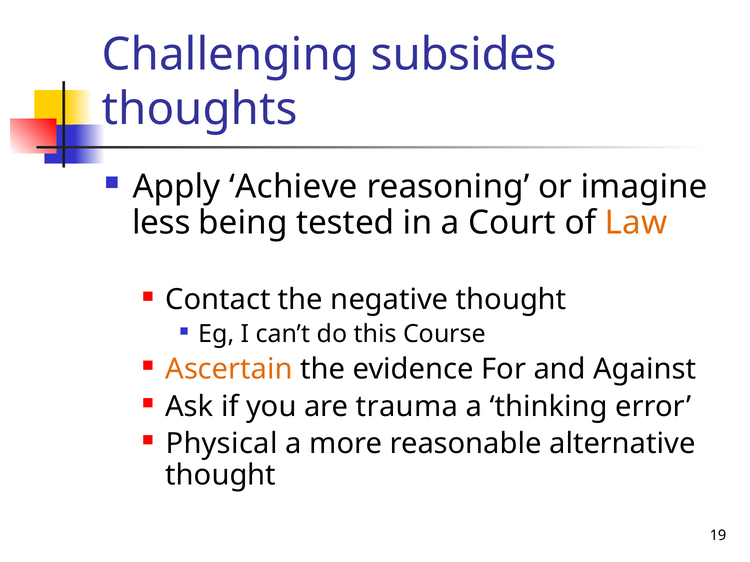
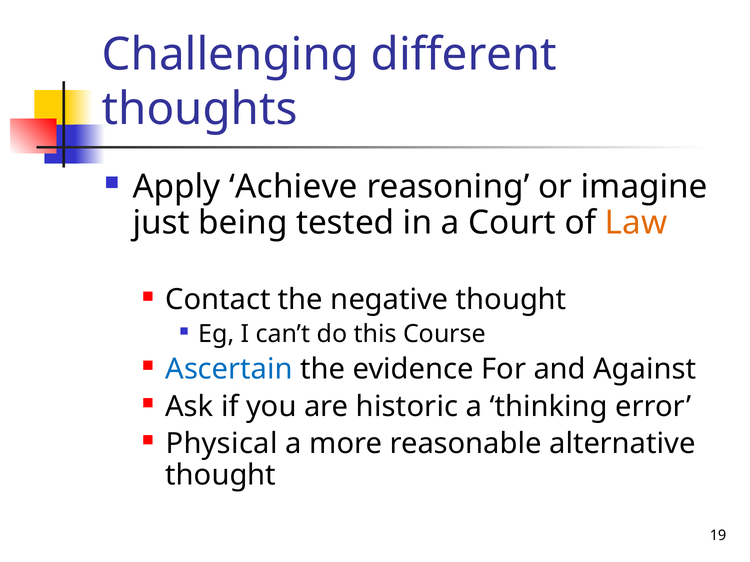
subsides: subsides -> different (464, 54)
less: less -> just (161, 223)
Ascertain colour: orange -> blue (229, 369)
trauma: trauma -> historic (407, 407)
